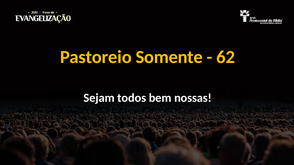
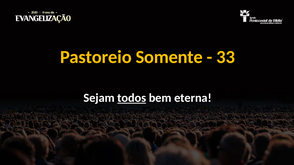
62: 62 -> 33 (226, 57)
todos underline: none -> present (132, 98)
nossas: nossas -> eterna (193, 98)
